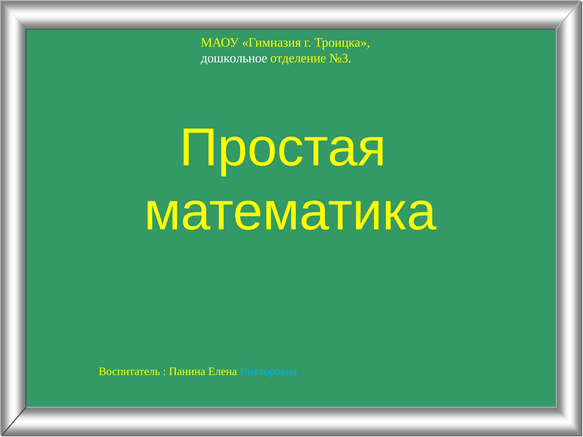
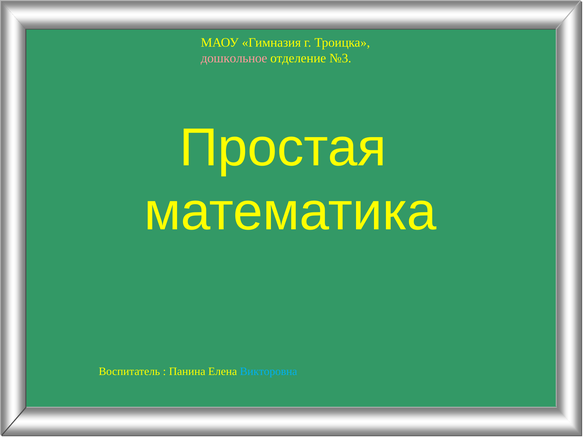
дошкольное colour: white -> pink (234, 58)
